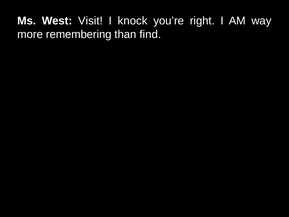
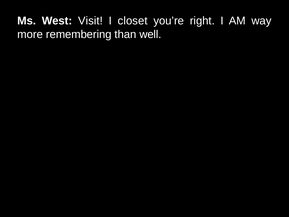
knock: knock -> closet (133, 21)
find: find -> well (150, 34)
